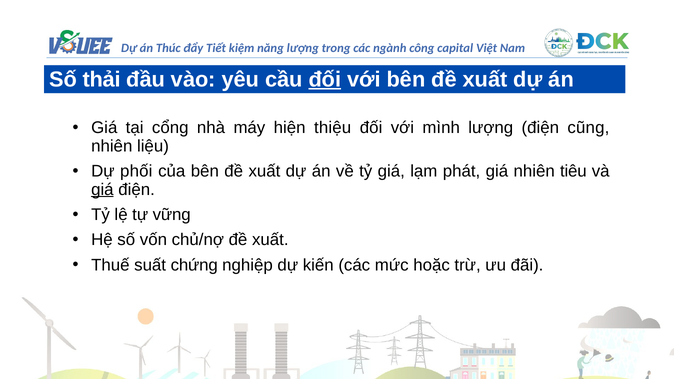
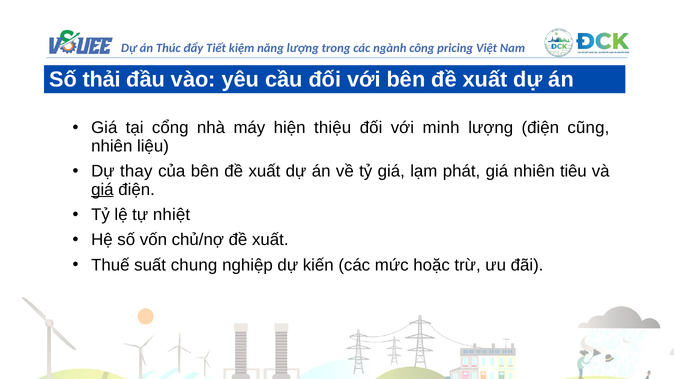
capital: capital -> pricing (455, 48)
đối underline: present -> none (325, 79)
mình: mình -> minh (441, 128)
phối: phối -> thay (136, 171)
vững: vững -> nhiệt (172, 215)
chứng: chứng -> chung (194, 265)
